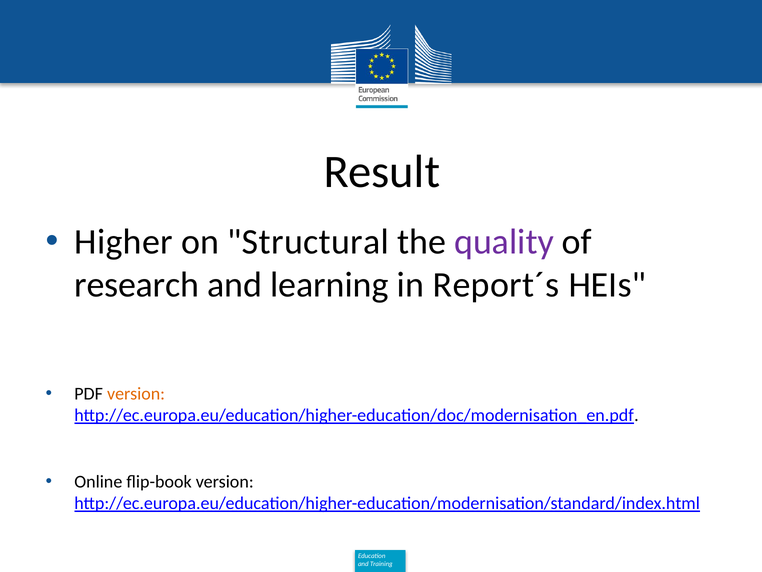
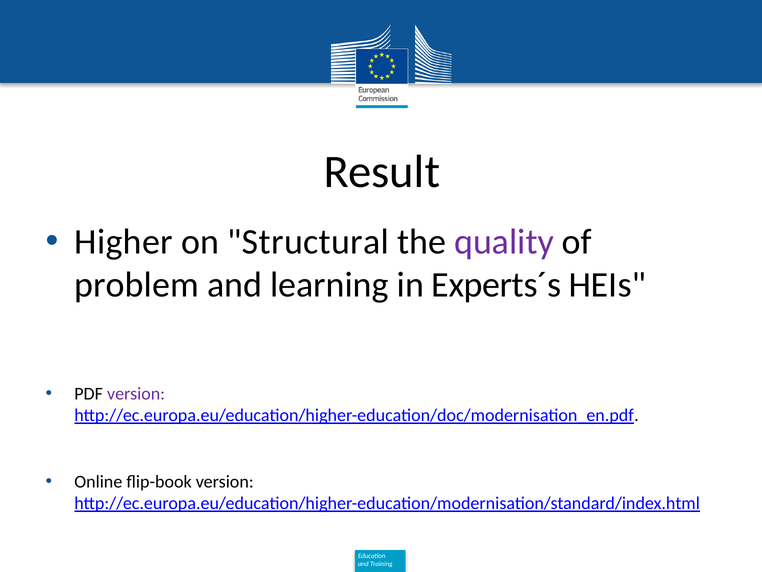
research: research -> problem (137, 285)
Report´s: Report´s -> Experts´s (496, 285)
version colour: orange -> purple (136, 393)
